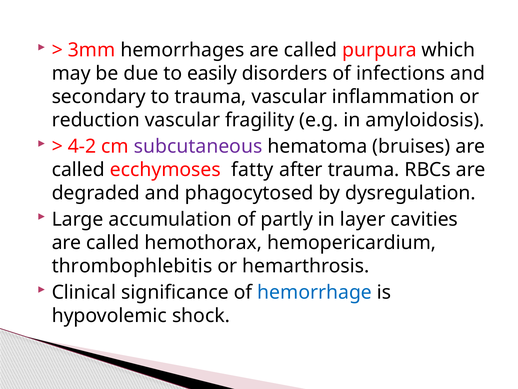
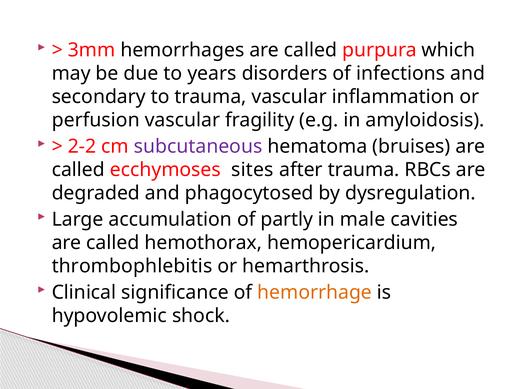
easily: easily -> years (212, 73)
reduction: reduction -> perfusion (96, 120)
4-2: 4-2 -> 2-2 (82, 146)
fatty: fatty -> sites (252, 170)
layer: layer -> male (363, 219)
hemorrhage colour: blue -> orange (315, 292)
